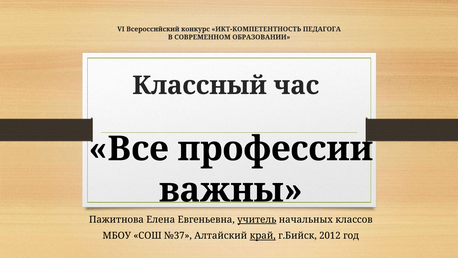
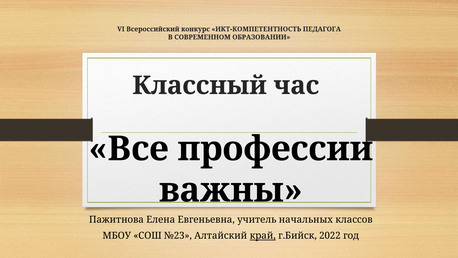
учитель underline: present -> none (257, 219)
№37: №37 -> №23 (178, 235)
2012: 2012 -> 2022 (330, 235)
